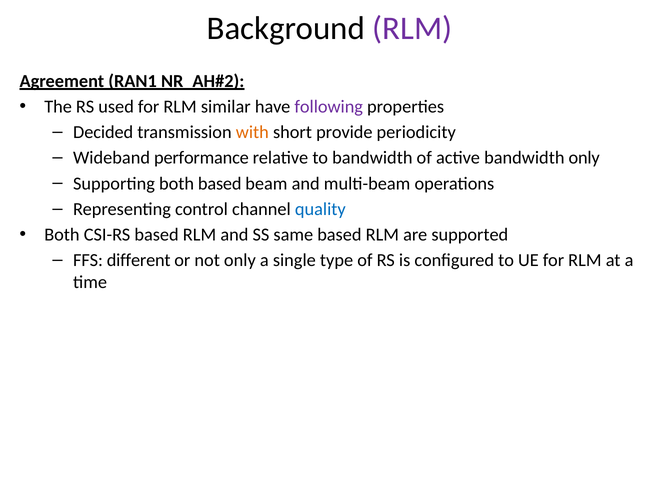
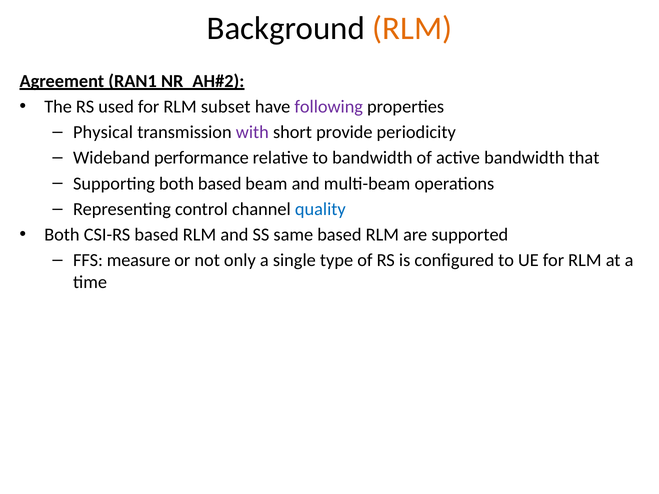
RLM colour: purple -> orange (412, 28)
similar: similar -> subset (226, 107)
Decided: Decided -> Physical (103, 132)
with colour: orange -> purple (252, 132)
bandwidth only: only -> that (584, 158)
different: different -> measure (139, 260)
